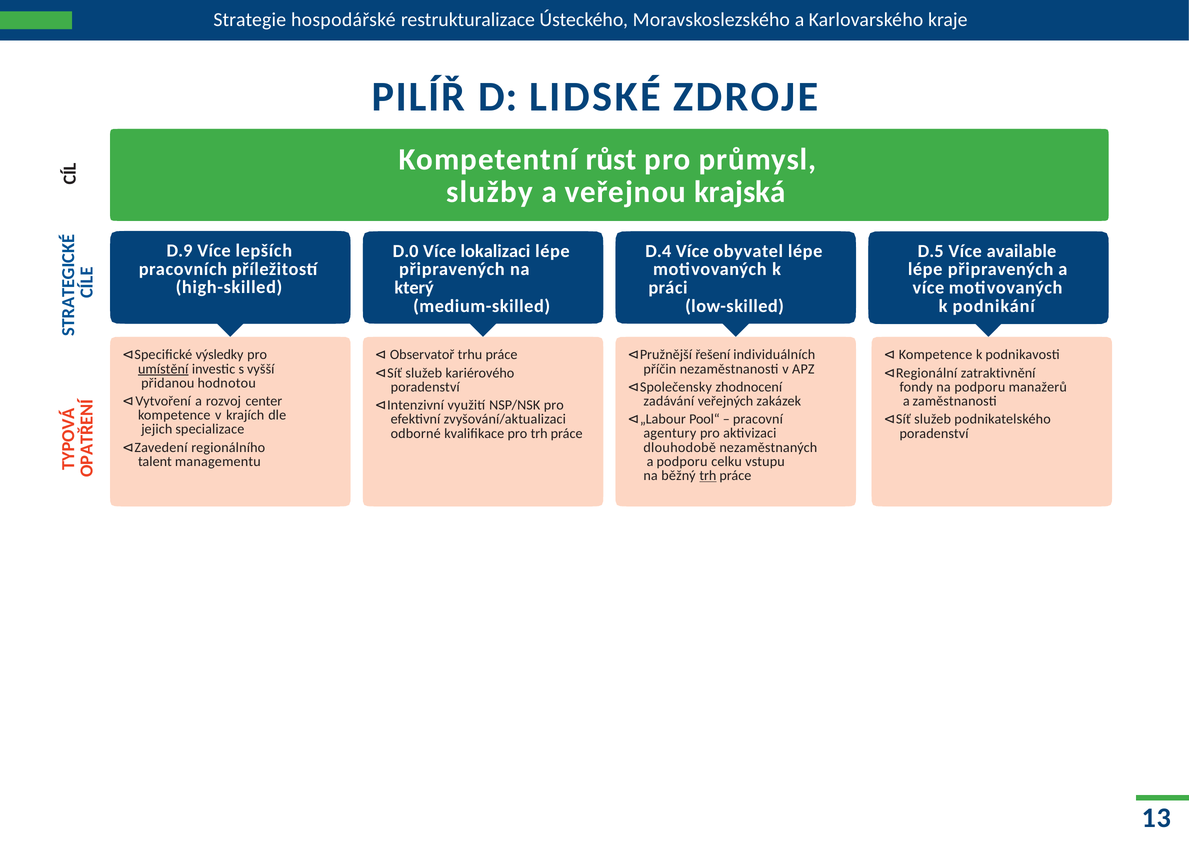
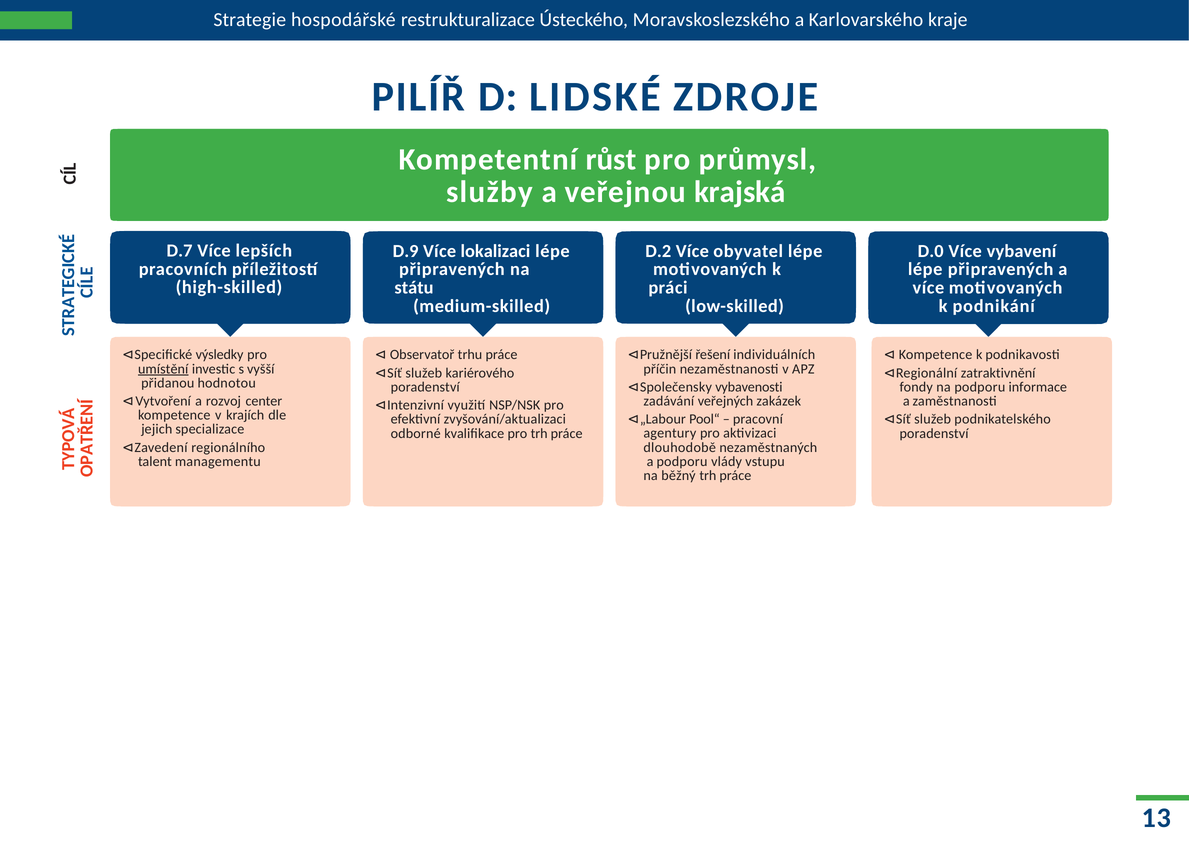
D.9: D.9 -> D.7 (180, 251)
D.0: D.0 -> D.9 (406, 251)
D.4: D.4 -> D.2 (658, 251)
D.5: D.5 -> D.0 (931, 251)
available: available -> vybavení (1022, 251)
který: který -> státu (414, 288)
zhodnocení: zhodnocení -> vybavenosti (749, 387)
manažerů: manažerů -> informace (1038, 387)
celku: celku -> vlády (727, 462)
trh underline: present -> none (708, 476)
